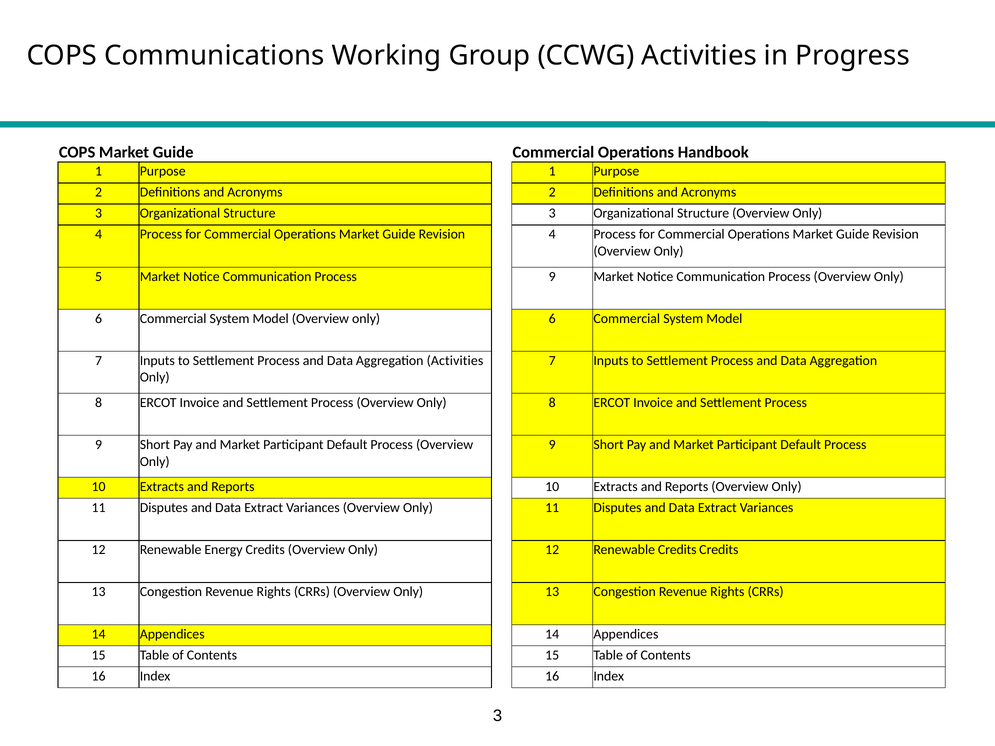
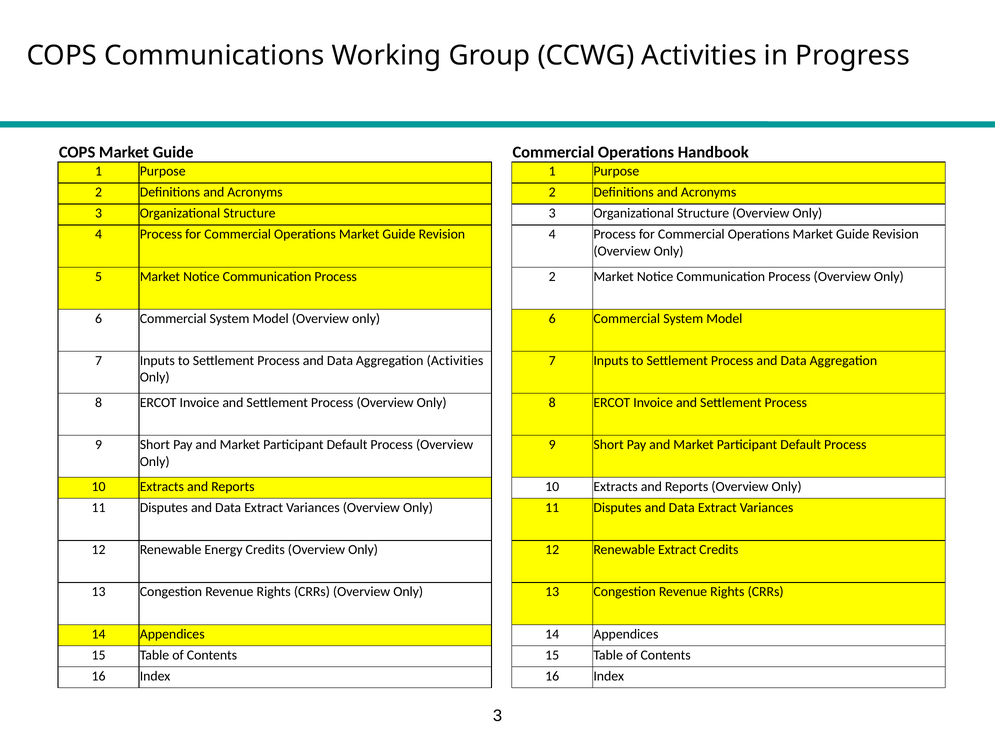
Communication Process 9: 9 -> 2 (552, 277)
Renewable Credits: Credits -> Extract (677, 550)
